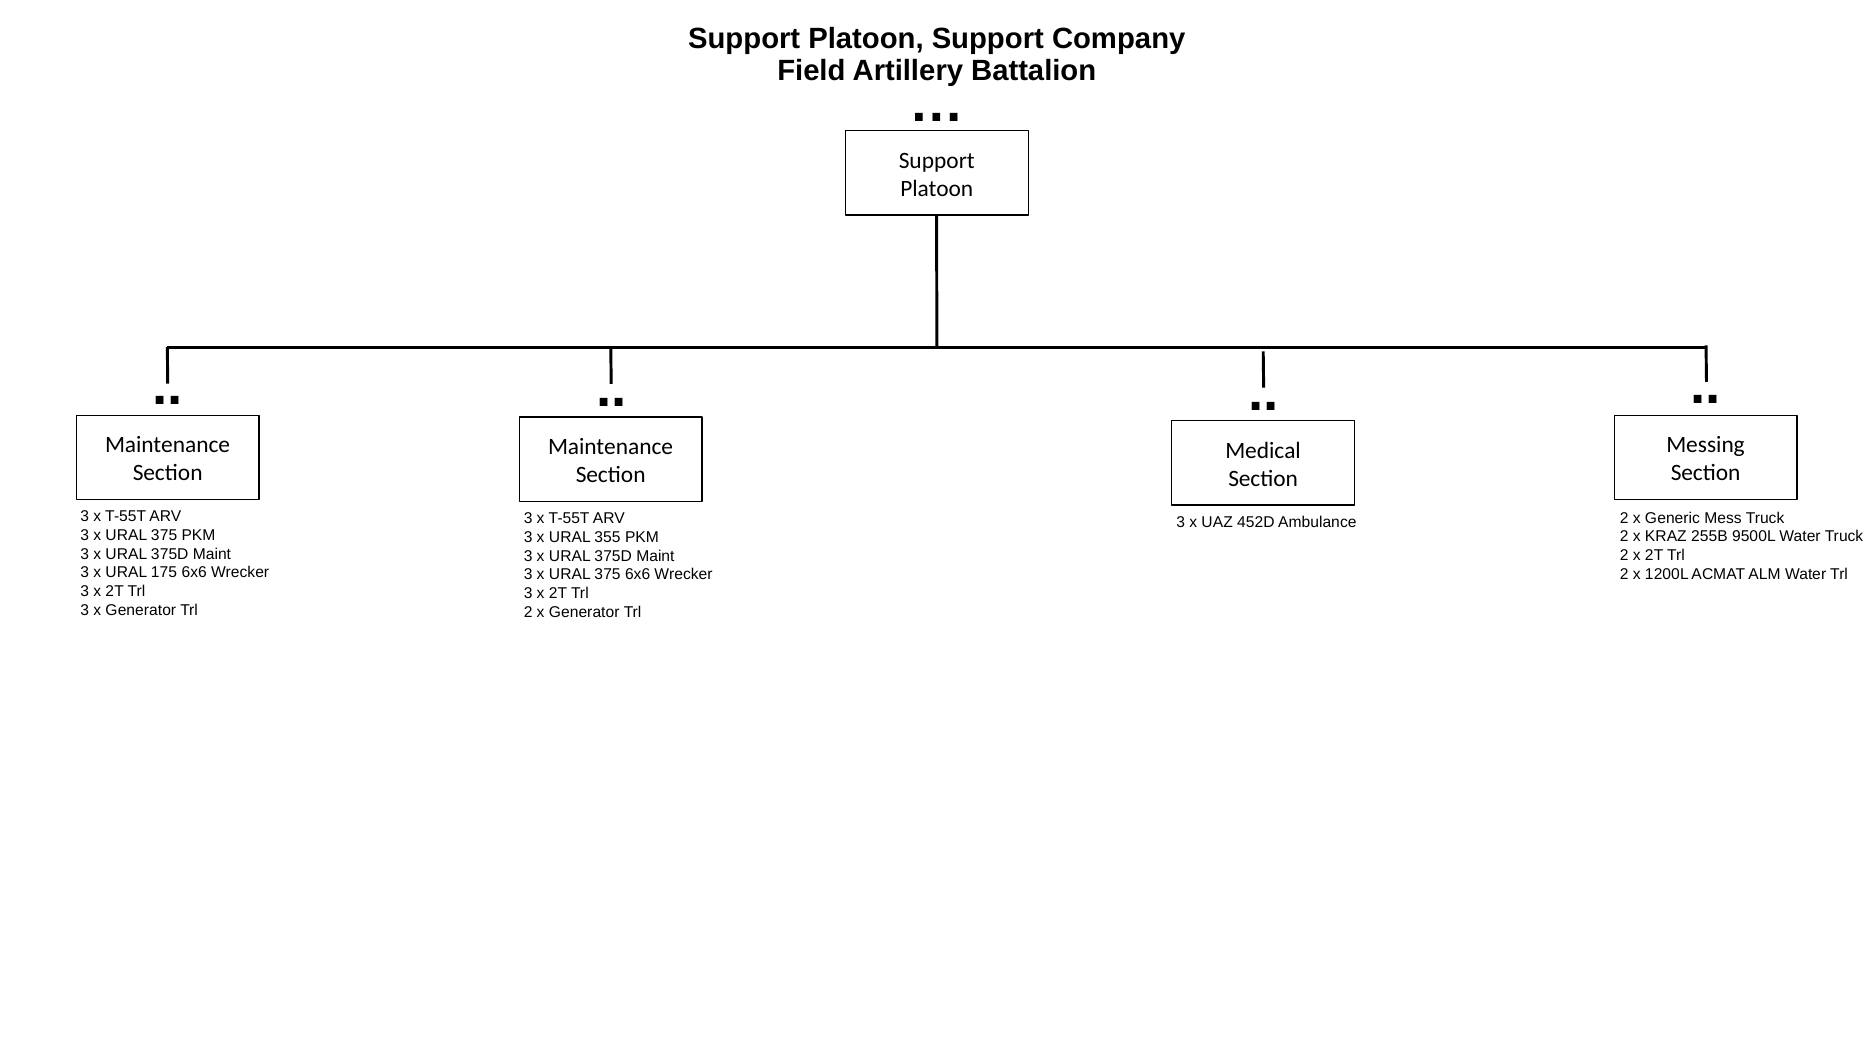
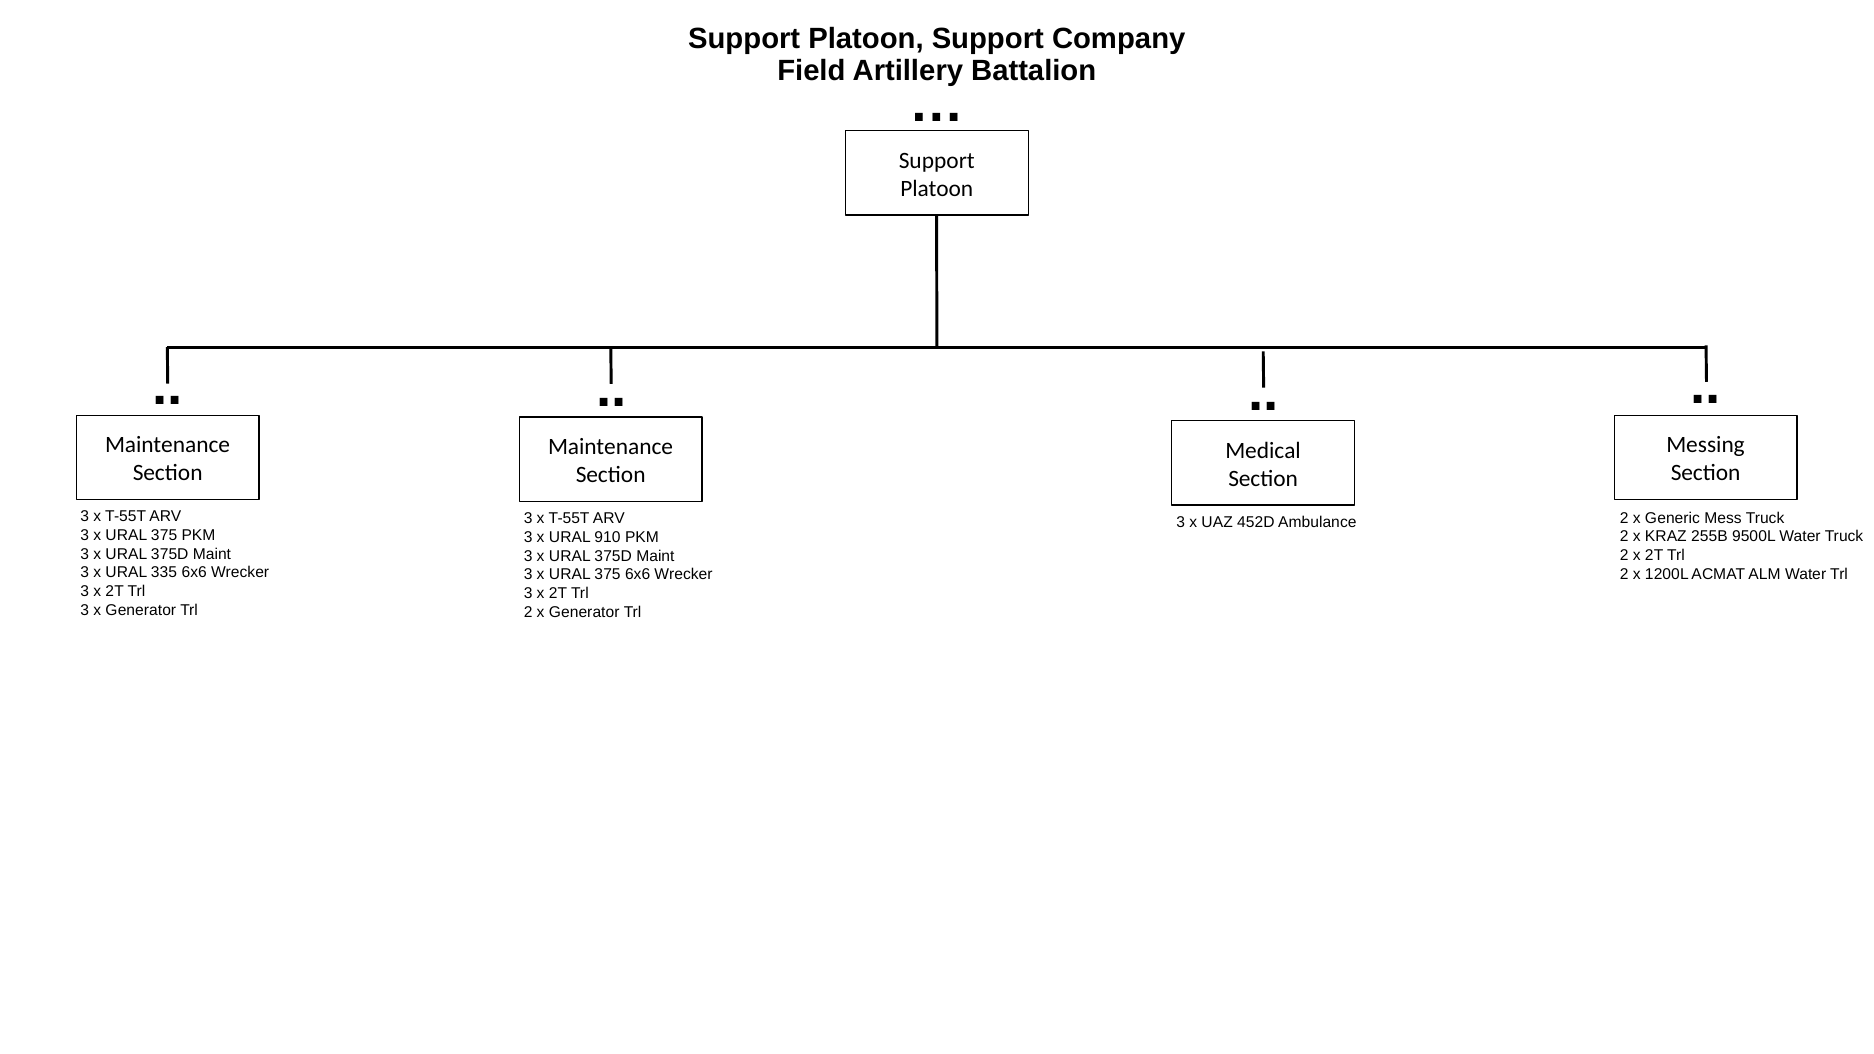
355: 355 -> 910 (607, 537)
175: 175 -> 335 (164, 573)
